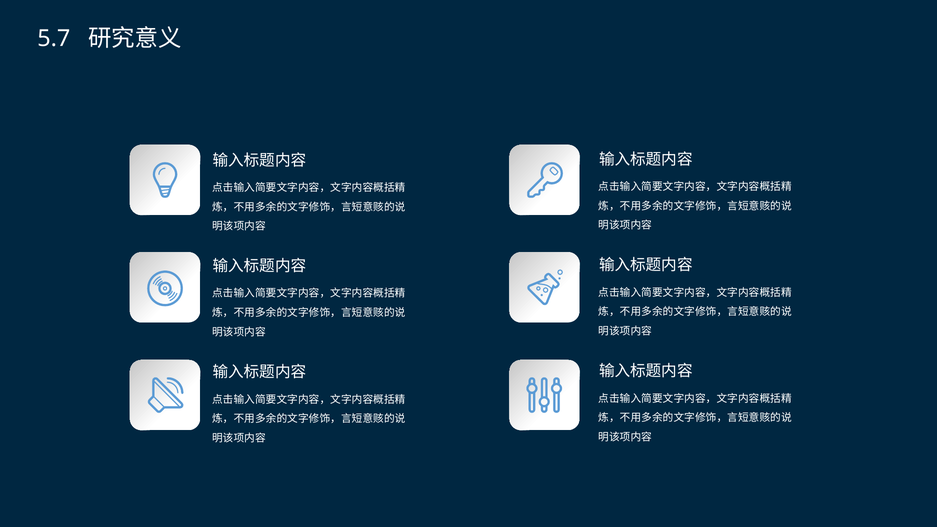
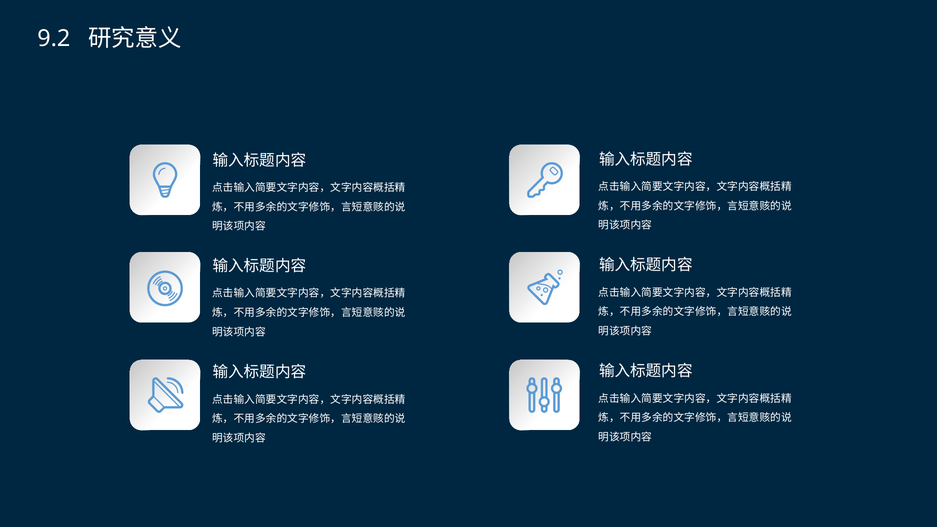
5.7: 5.7 -> 9.2 (54, 38)
